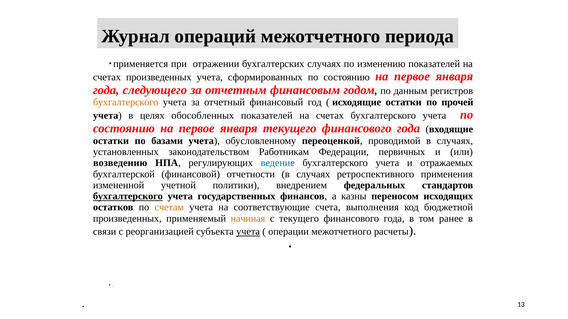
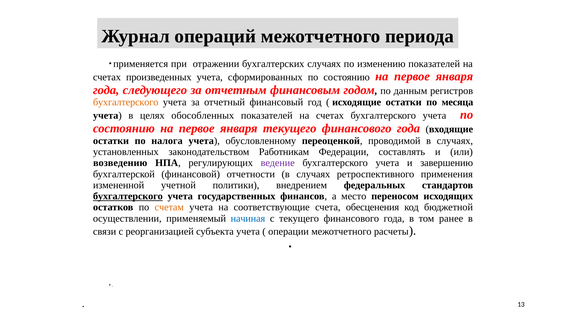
прочей: прочей -> месяца (457, 103)
базами: базами -> налога (167, 141)
первичных: первичных -> составлять (402, 152)
ведение colour: blue -> purple (278, 163)
отражаемых: отражаемых -> завершению (447, 163)
казны: казны -> место (354, 197)
выполнения: выполнения -> обесценения (373, 208)
произведенных: произведенных -> осуществлении (127, 219)
начиная colour: orange -> blue (248, 219)
учета underline: present -> none (248, 232)
